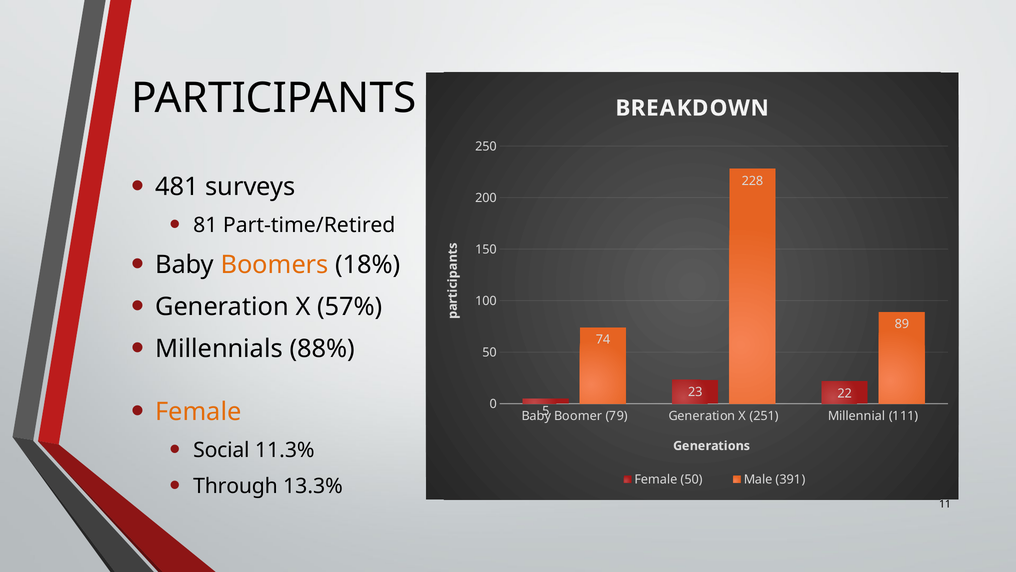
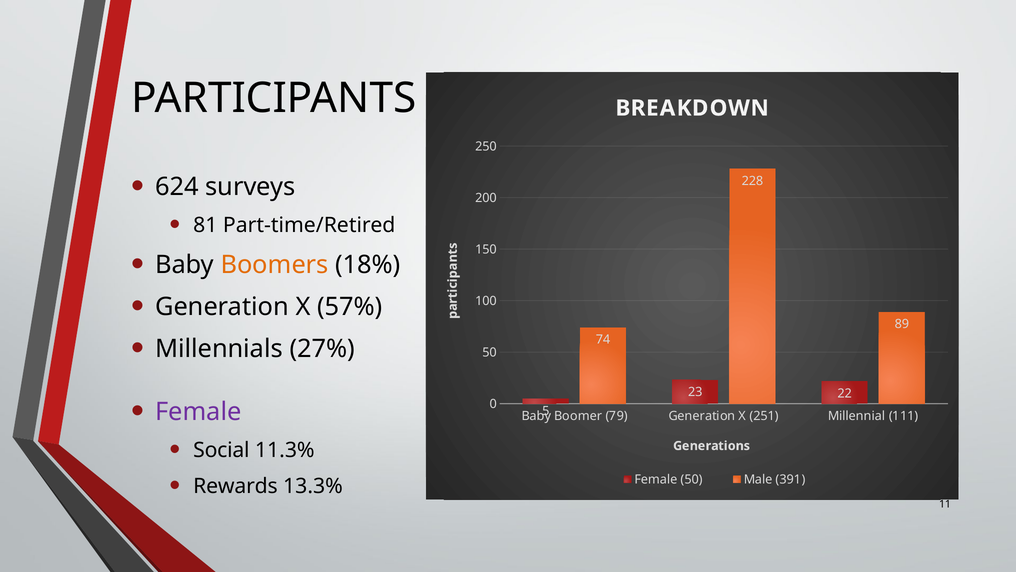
481: 481 -> 624 (177, 187)
88%: 88% -> 27% (322, 348)
Female colour: orange -> purple (198, 411)
Through: Through -> Rewards (235, 486)
